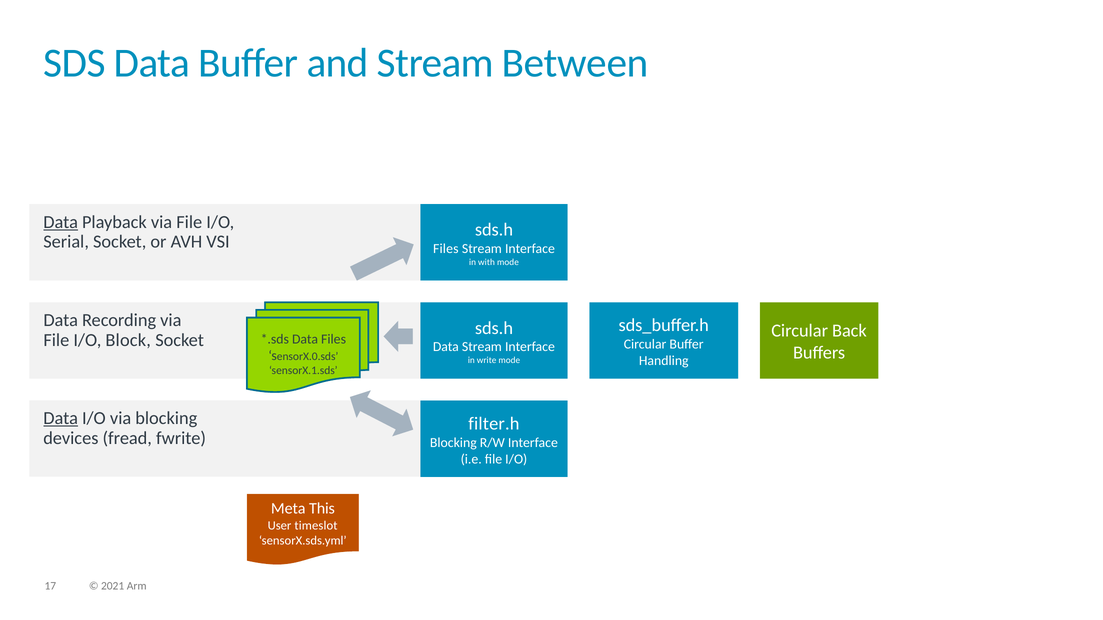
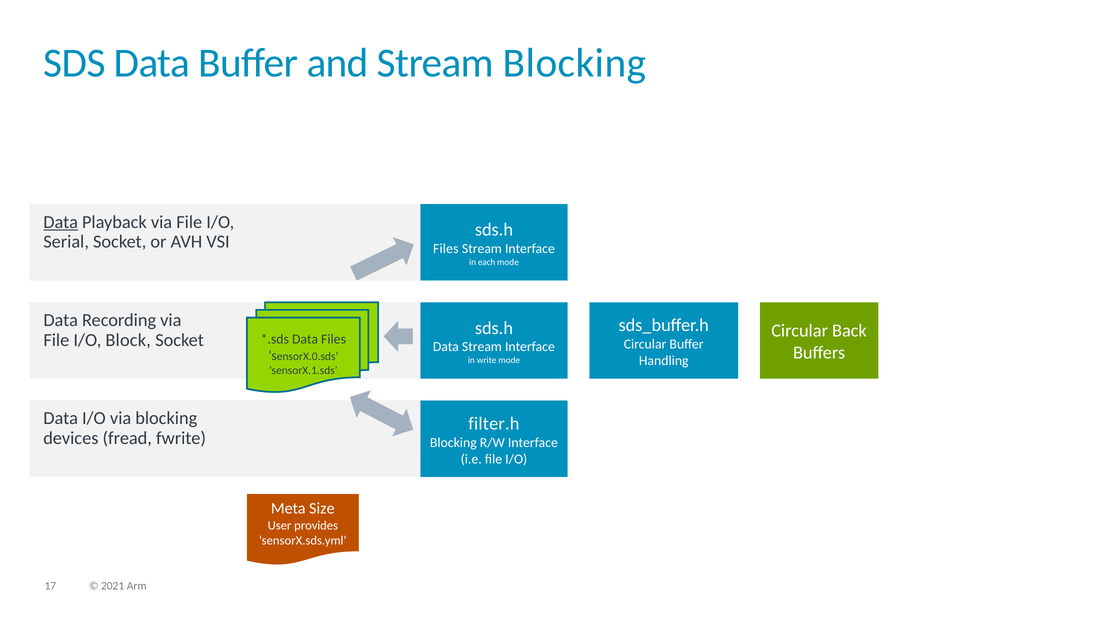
Stream Between: Between -> Blocking (575, 63)
with: with -> each (487, 262)
Data underline: present -> none (61, 419)
This: This -> Size (322, 509)
timeslot: timeslot -> provides (316, 526)
